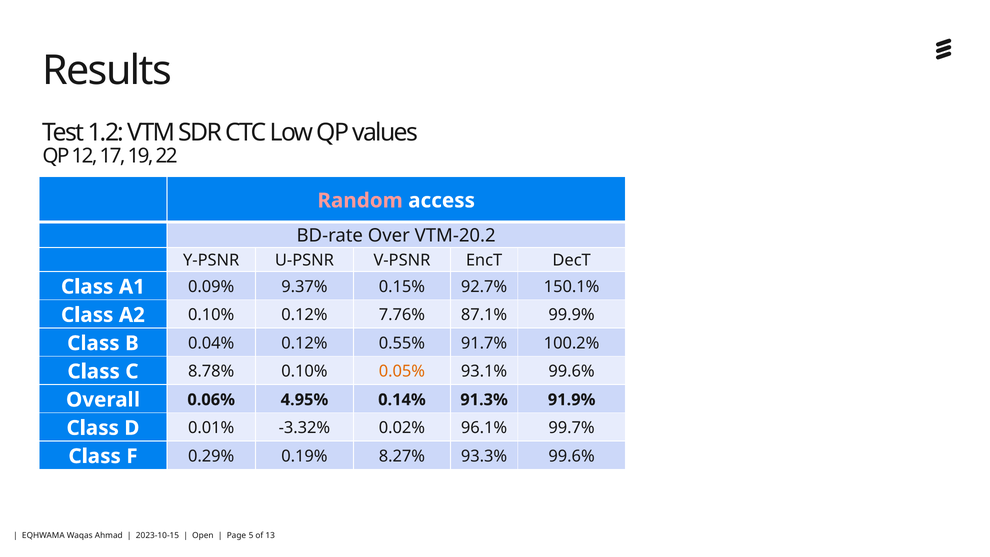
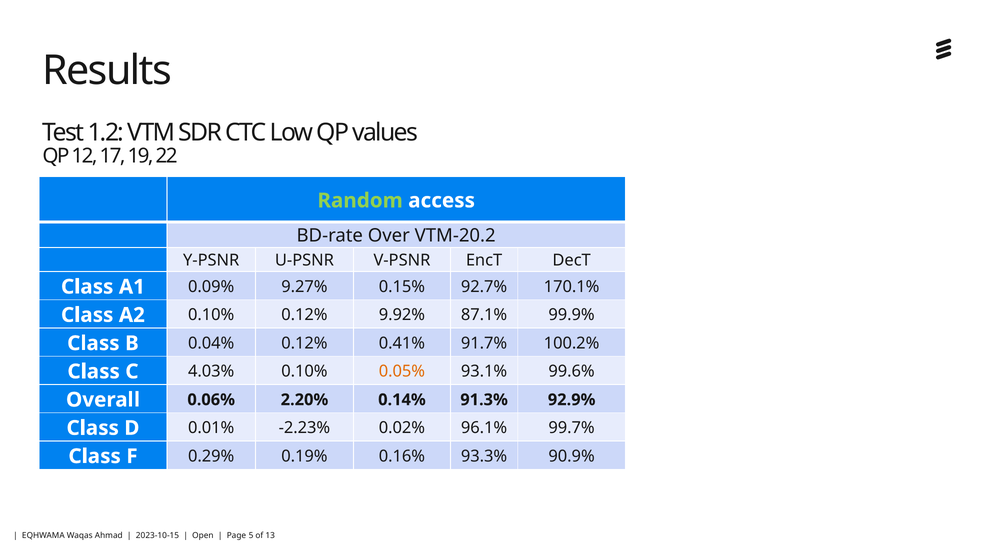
Random colour: pink -> light green (360, 201)
9.37%: 9.37% -> 9.27% (304, 287)
150.1%: 150.1% -> 170.1% (572, 287)
7.76%: 7.76% -> 9.92% (402, 315)
0.55%: 0.55% -> 0.41% (402, 343)
8.78%: 8.78% -> 4.03% (211, 371)
4.95%: 4.95% -> 2.20% (304, 400)
91.9%: 91.9% -> 92.9% (572, 400)
-3.32%: -3.32% -> -2.23% (304, 428)
8.27%: 8.27% -> 0.16% (402, 456)
93.3% 99.6%: 99.6% -> 90.9% (572, 456)
